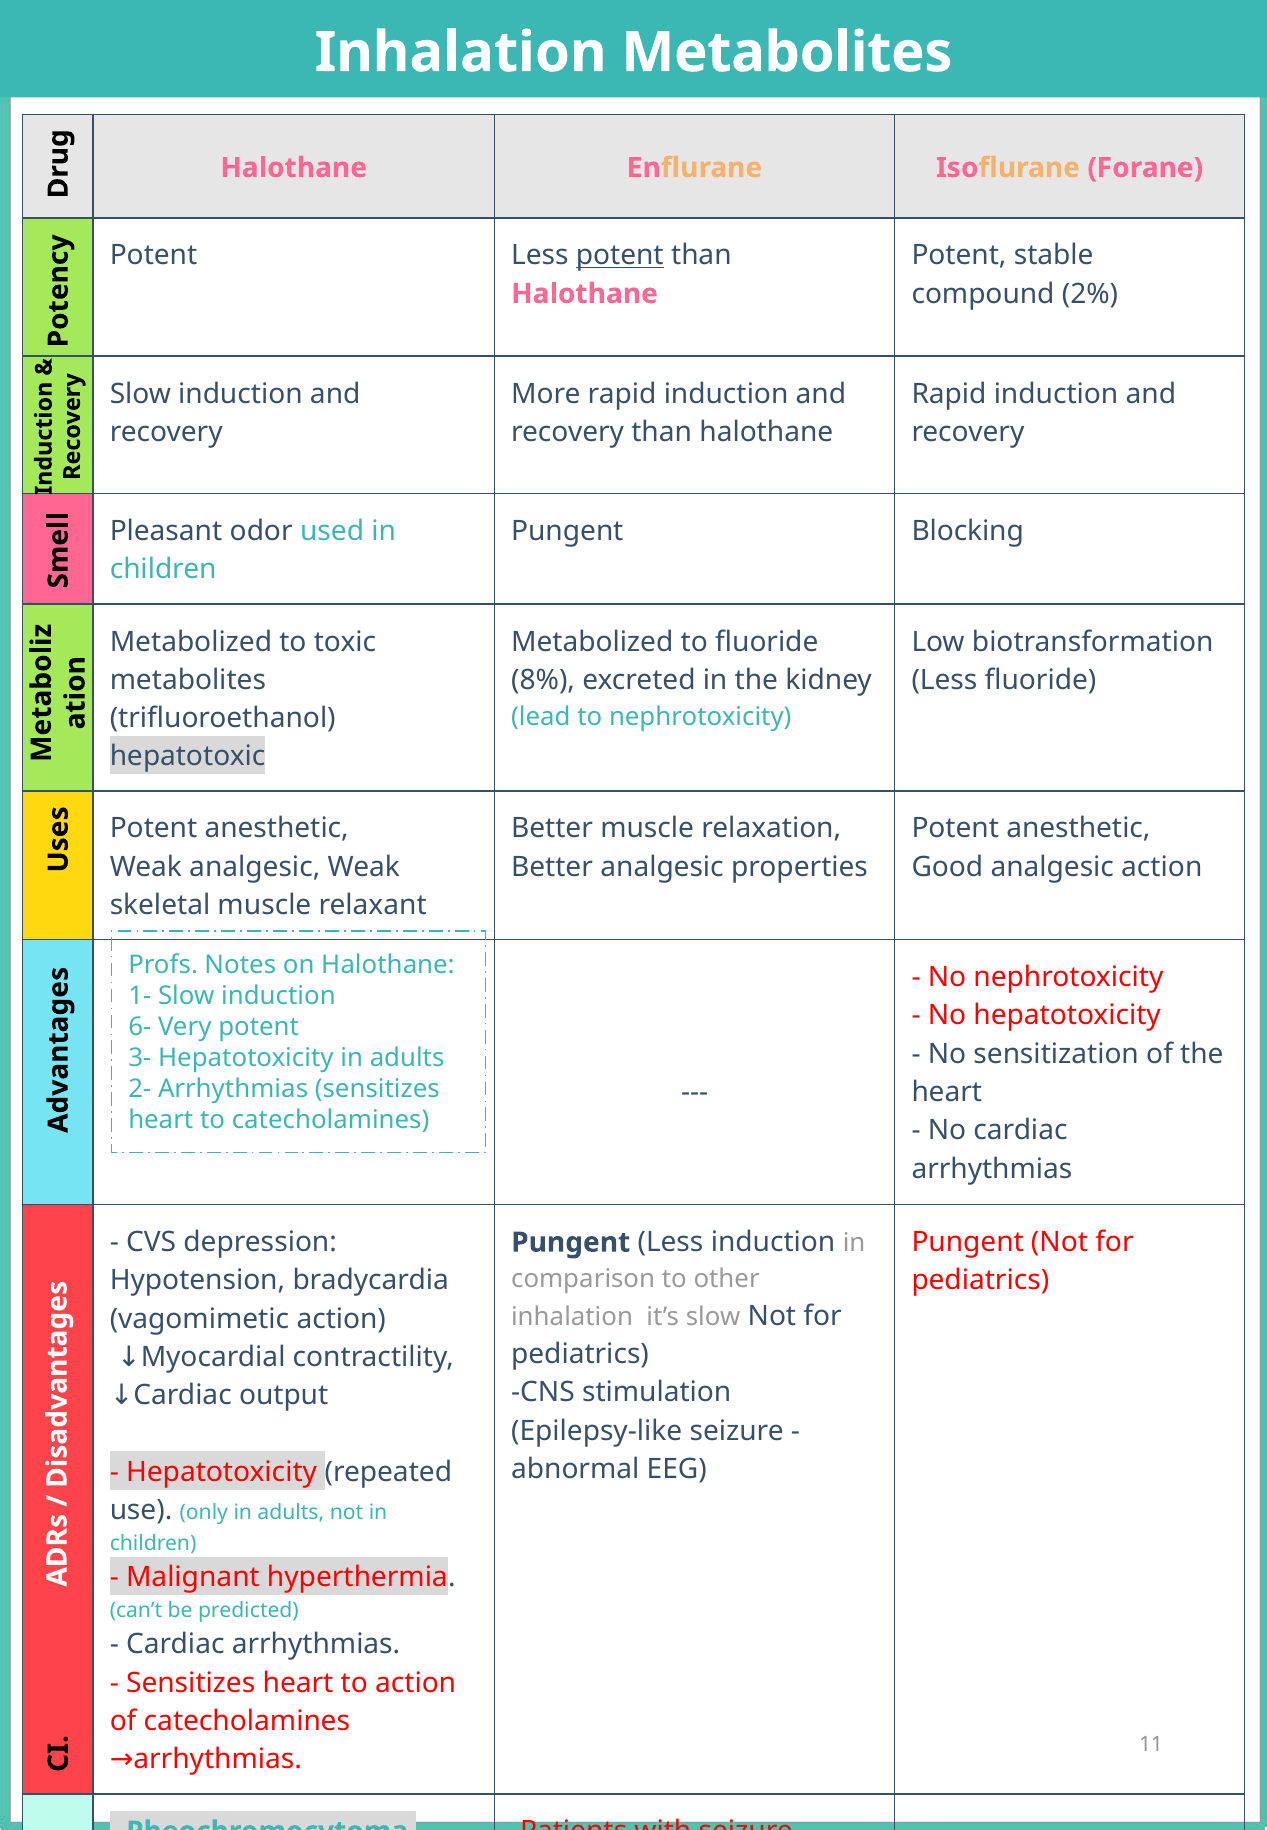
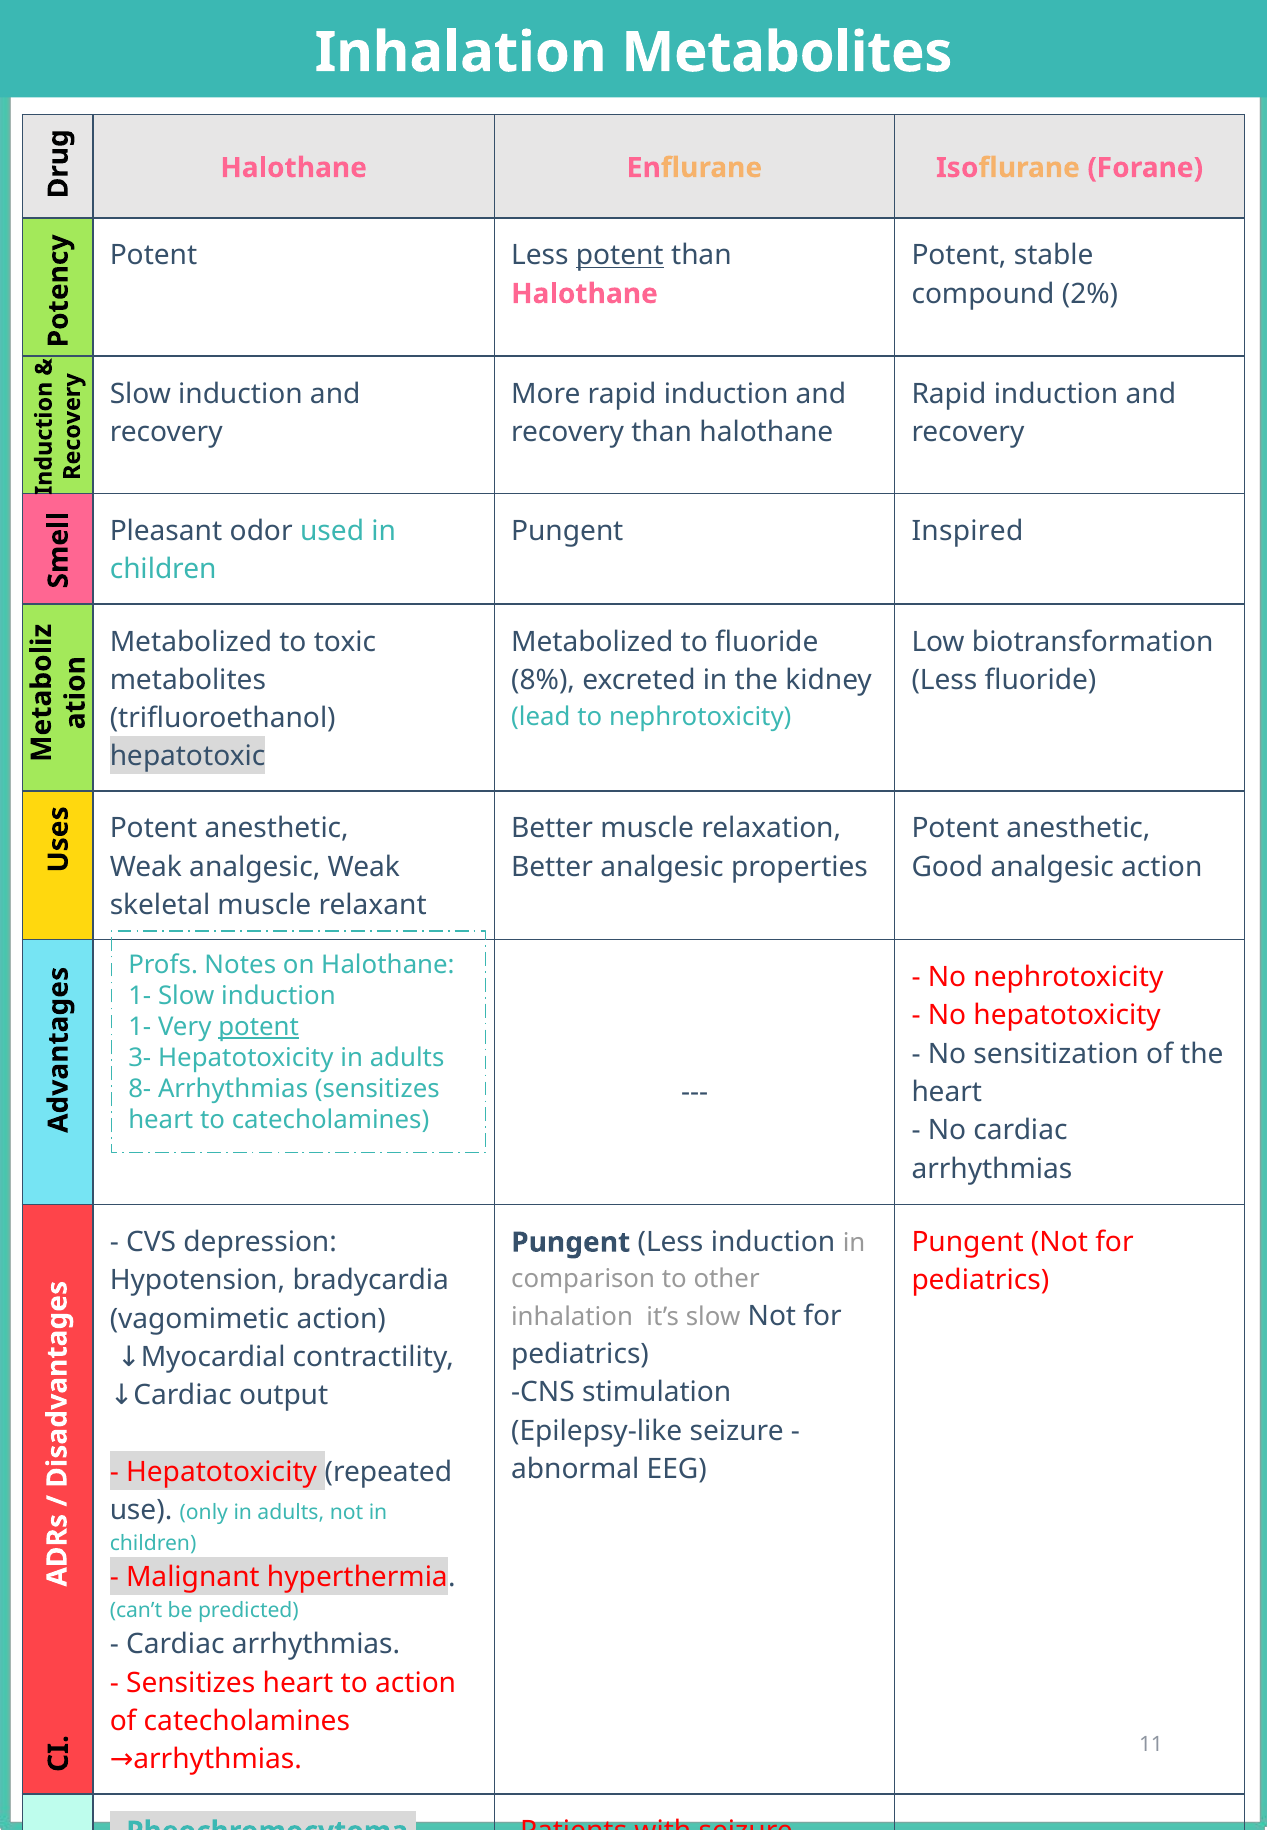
Blocking: Blocking -> Inspired (967, 531)
6-: 6- -> 1- (140, 1027)
potent underline: none -> present (259, 1027)
2-: 2- -> 8- (140, 1089)
